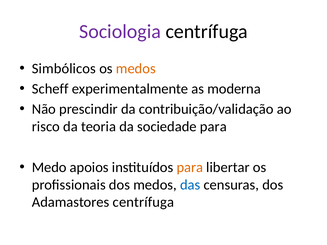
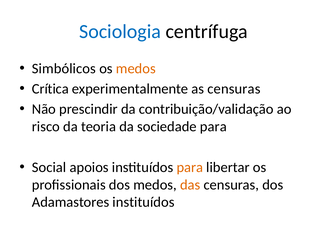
Sociologia colour: purple -> blue (120, 32)
Scheff: Scheff -> Crítica (50, 89)
as moderna: moderna -> censuras (234, 89)
Medo: Medo -> Social (49, 167)
das colour: blue -> orange (190, 185)
Adamastores centrífuga: centrífuga -> instituídos (143, 202)
